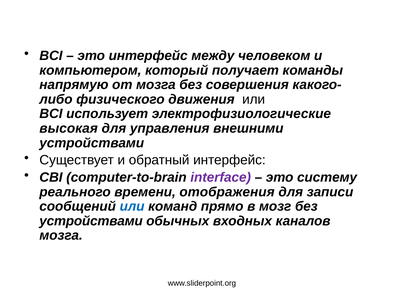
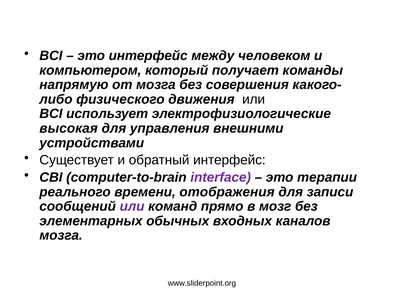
систему: систему -> терапии (327, 177)
или colour: blue -> purple (132, 206)
устройствами: устройствами -> элементарных (91, 221)
